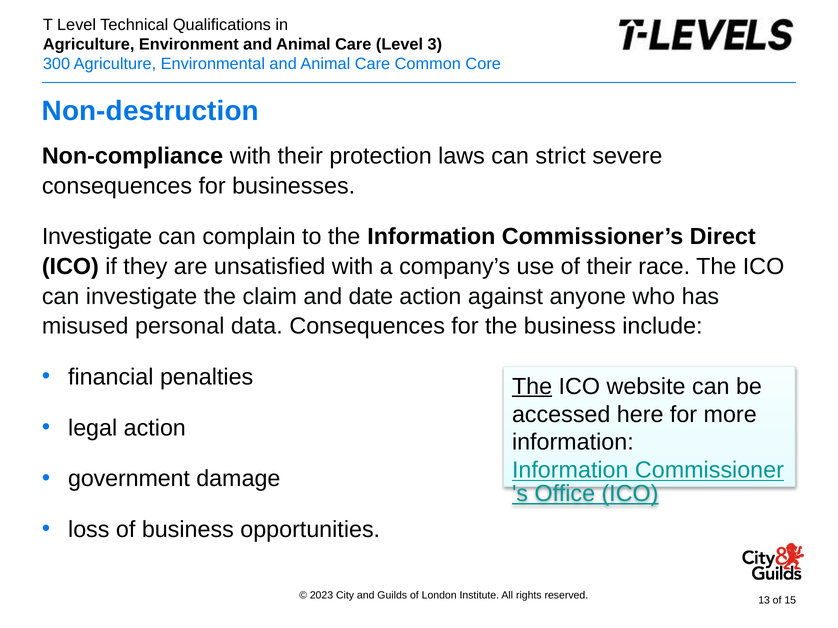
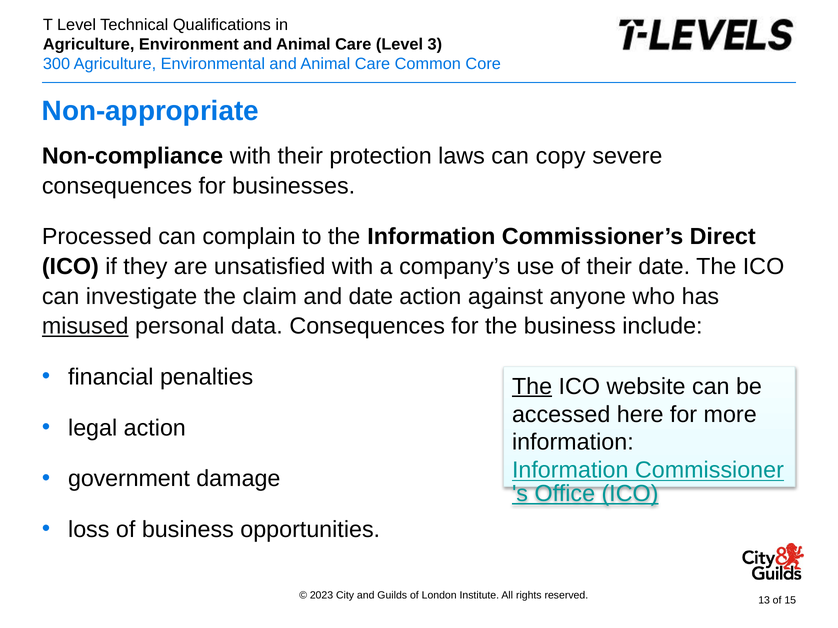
Non-destruction: Non-destruction -> Non-appropriate (150, 111)
strict: strict -> copy (561, 156)
Investigate: Investigate -> Processed (97, 237)
their race: race -> date (664, 267)
misused underline: none -> present (85, 327)
